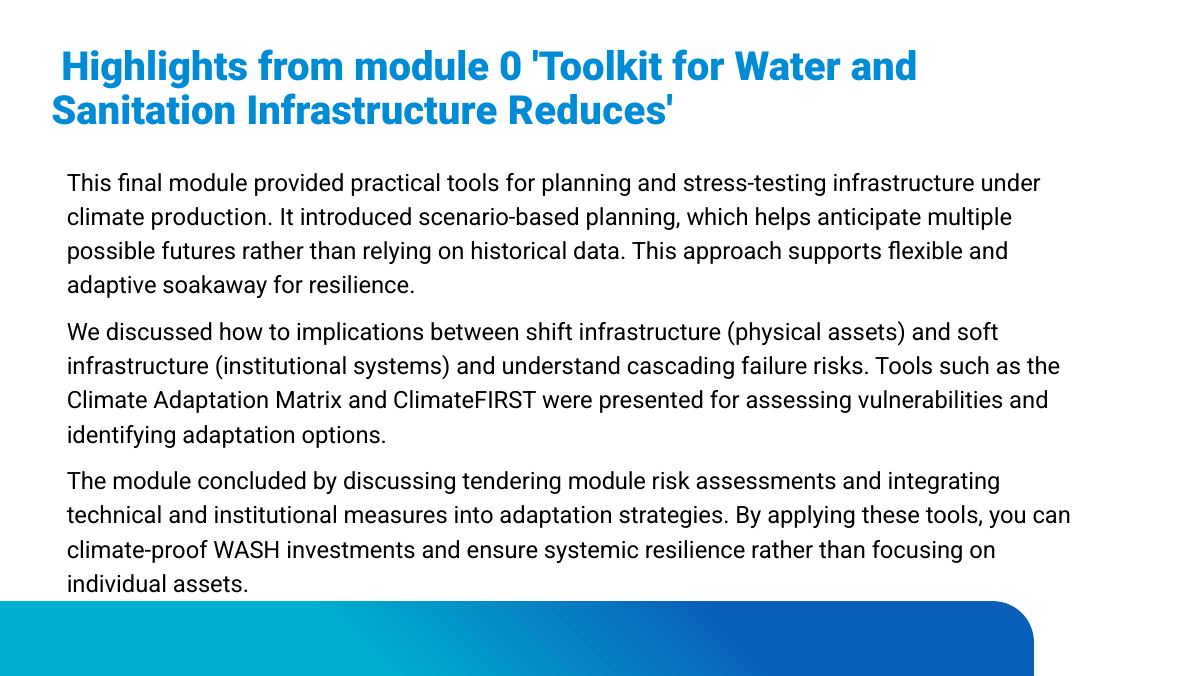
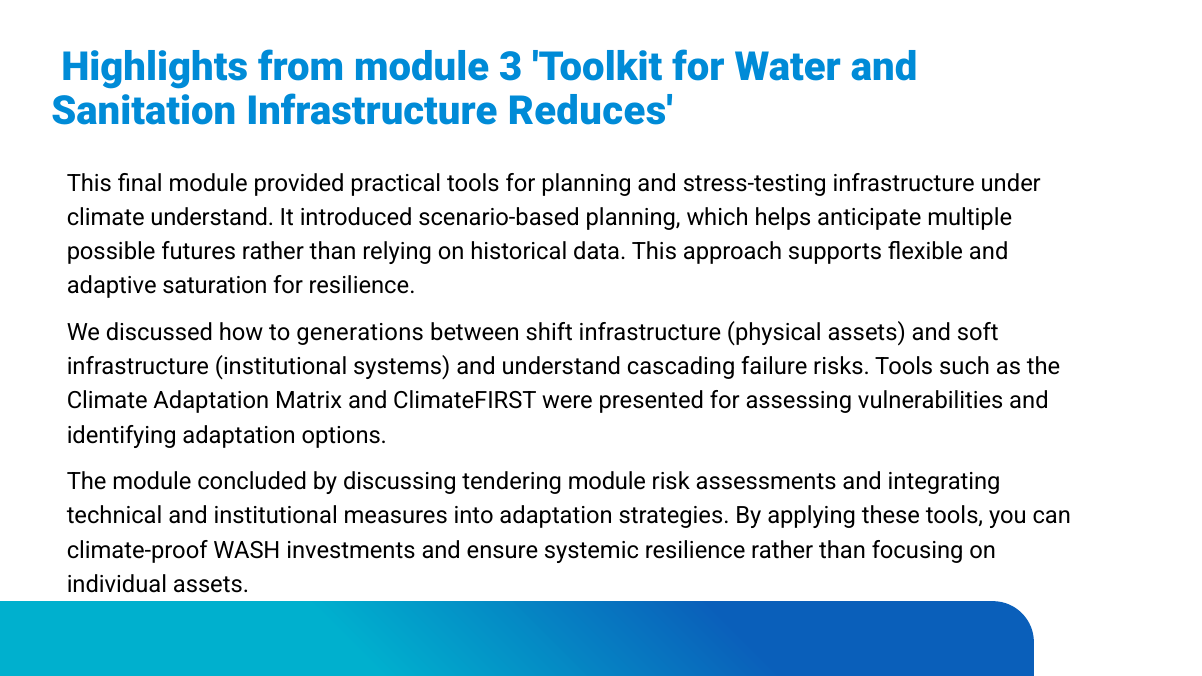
0: 0 -> 3 (511, 68)
climate production: production -> understand (212, 218)
soakaway: soakaway -> saturation (215, 286)
implications: implications -> generations (360, 333)
